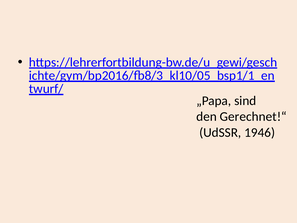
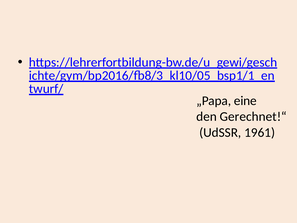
sind: sind -> eine (245, 101)
1946: 1946 -> 1961 (260, 132)
